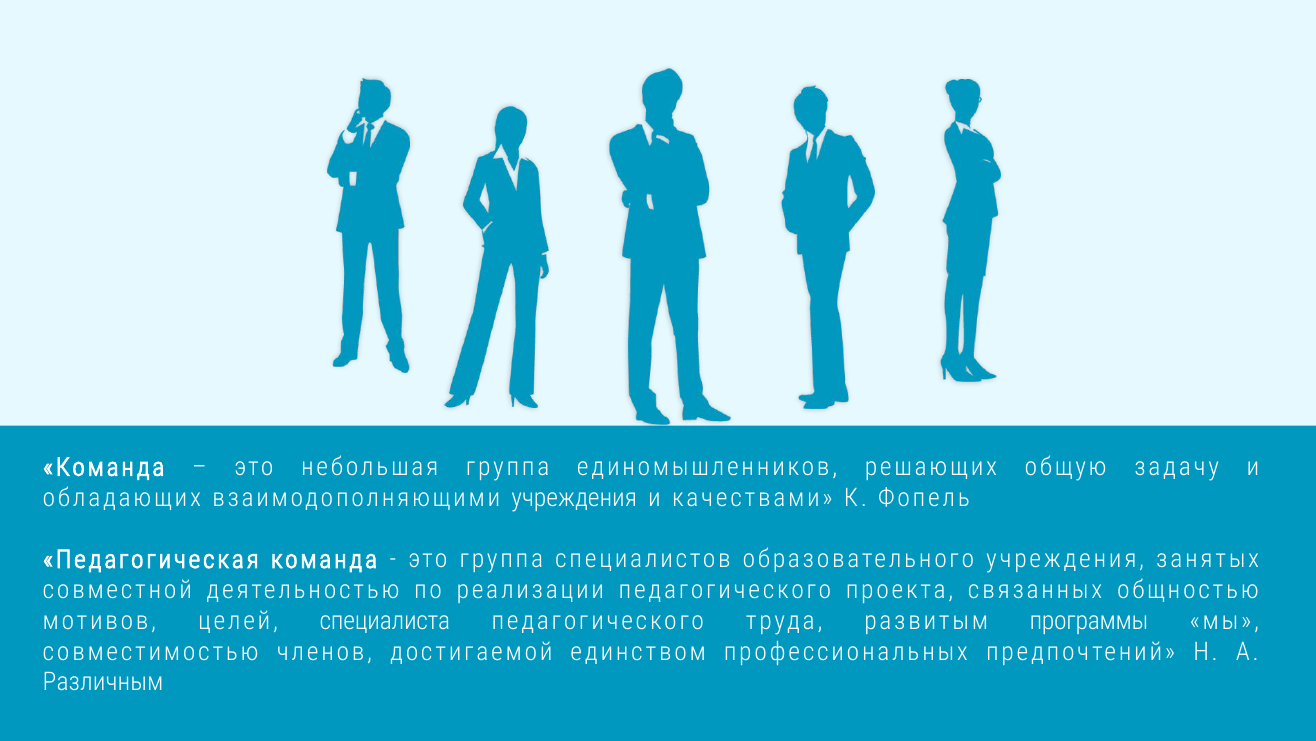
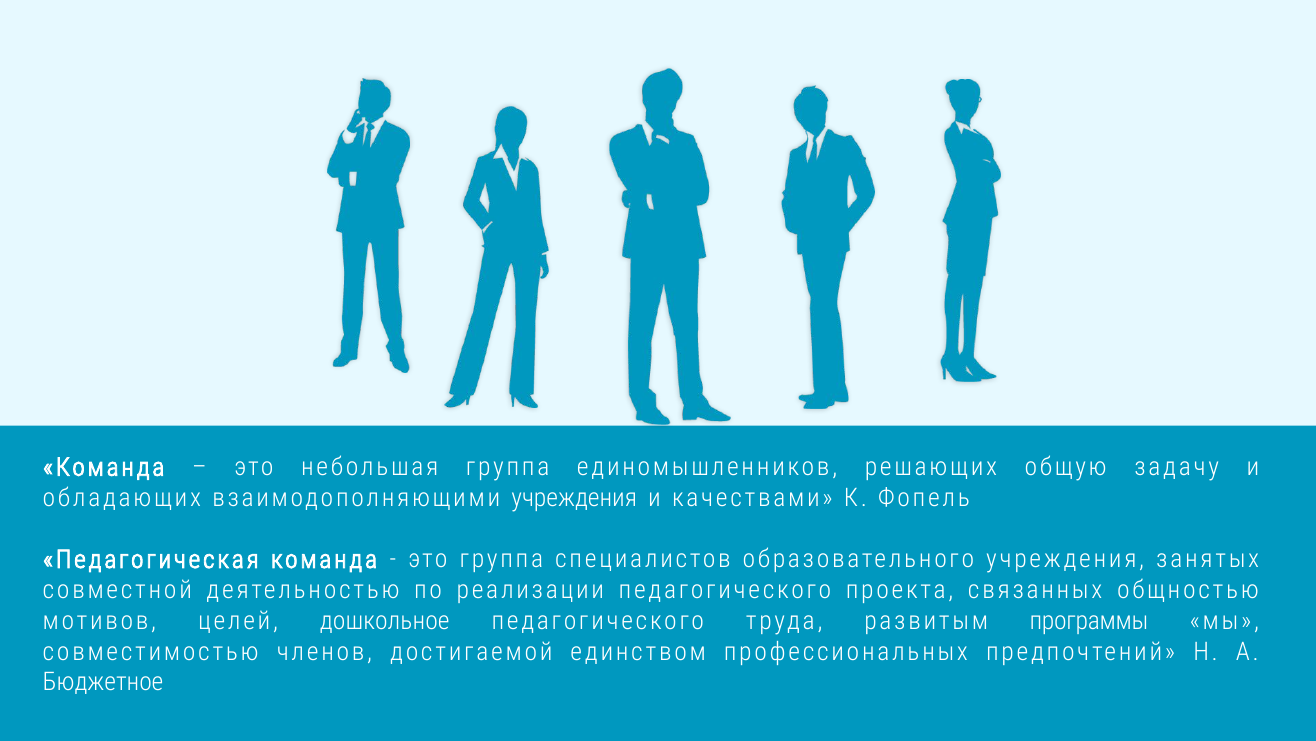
специалиста: специалиста -> дошкольное (385, 620)
Различным: Различным -> Бюджетное (103, 682)
